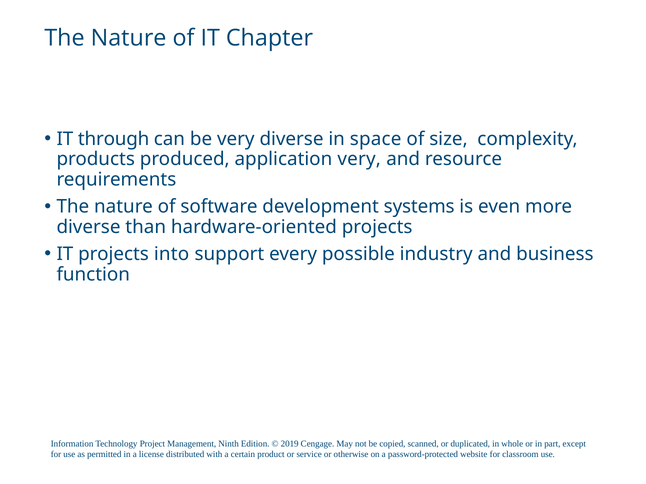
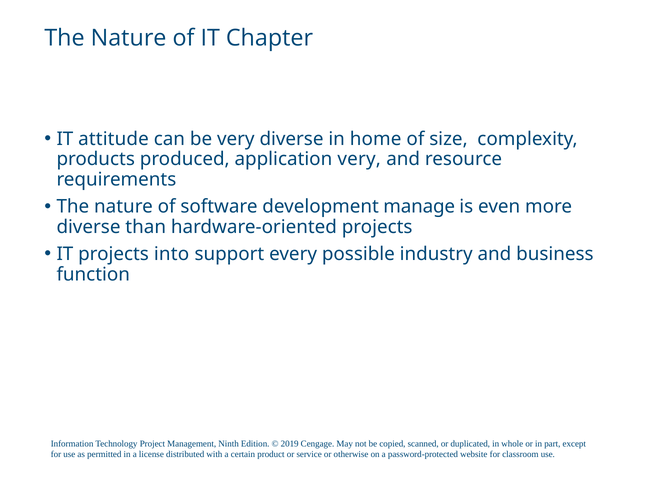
through: through -> attitude (113, 139)
space: space -> home (376, 139)
systems: systems -> manage (419, 207)
